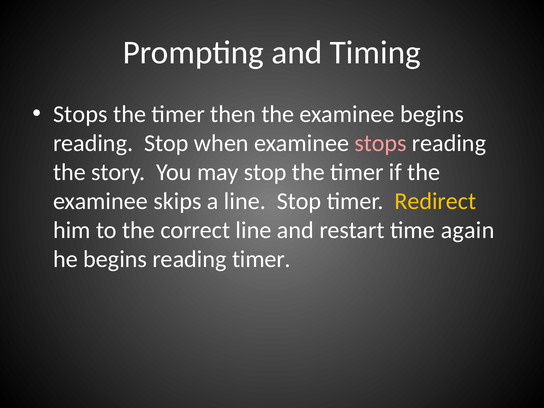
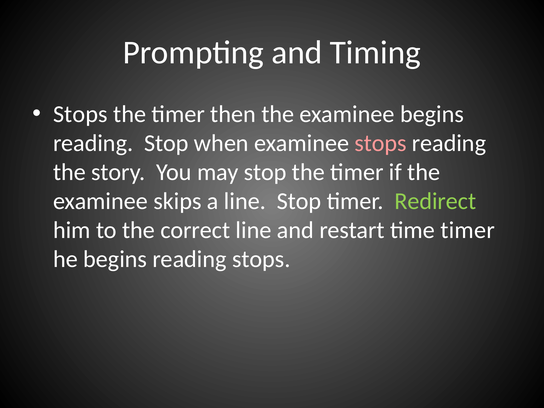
Redirect colour: yellow -> light green (435, 201)
time again: again -> timer (468, 230)
reading timer: timer -> stops (261, 259)
